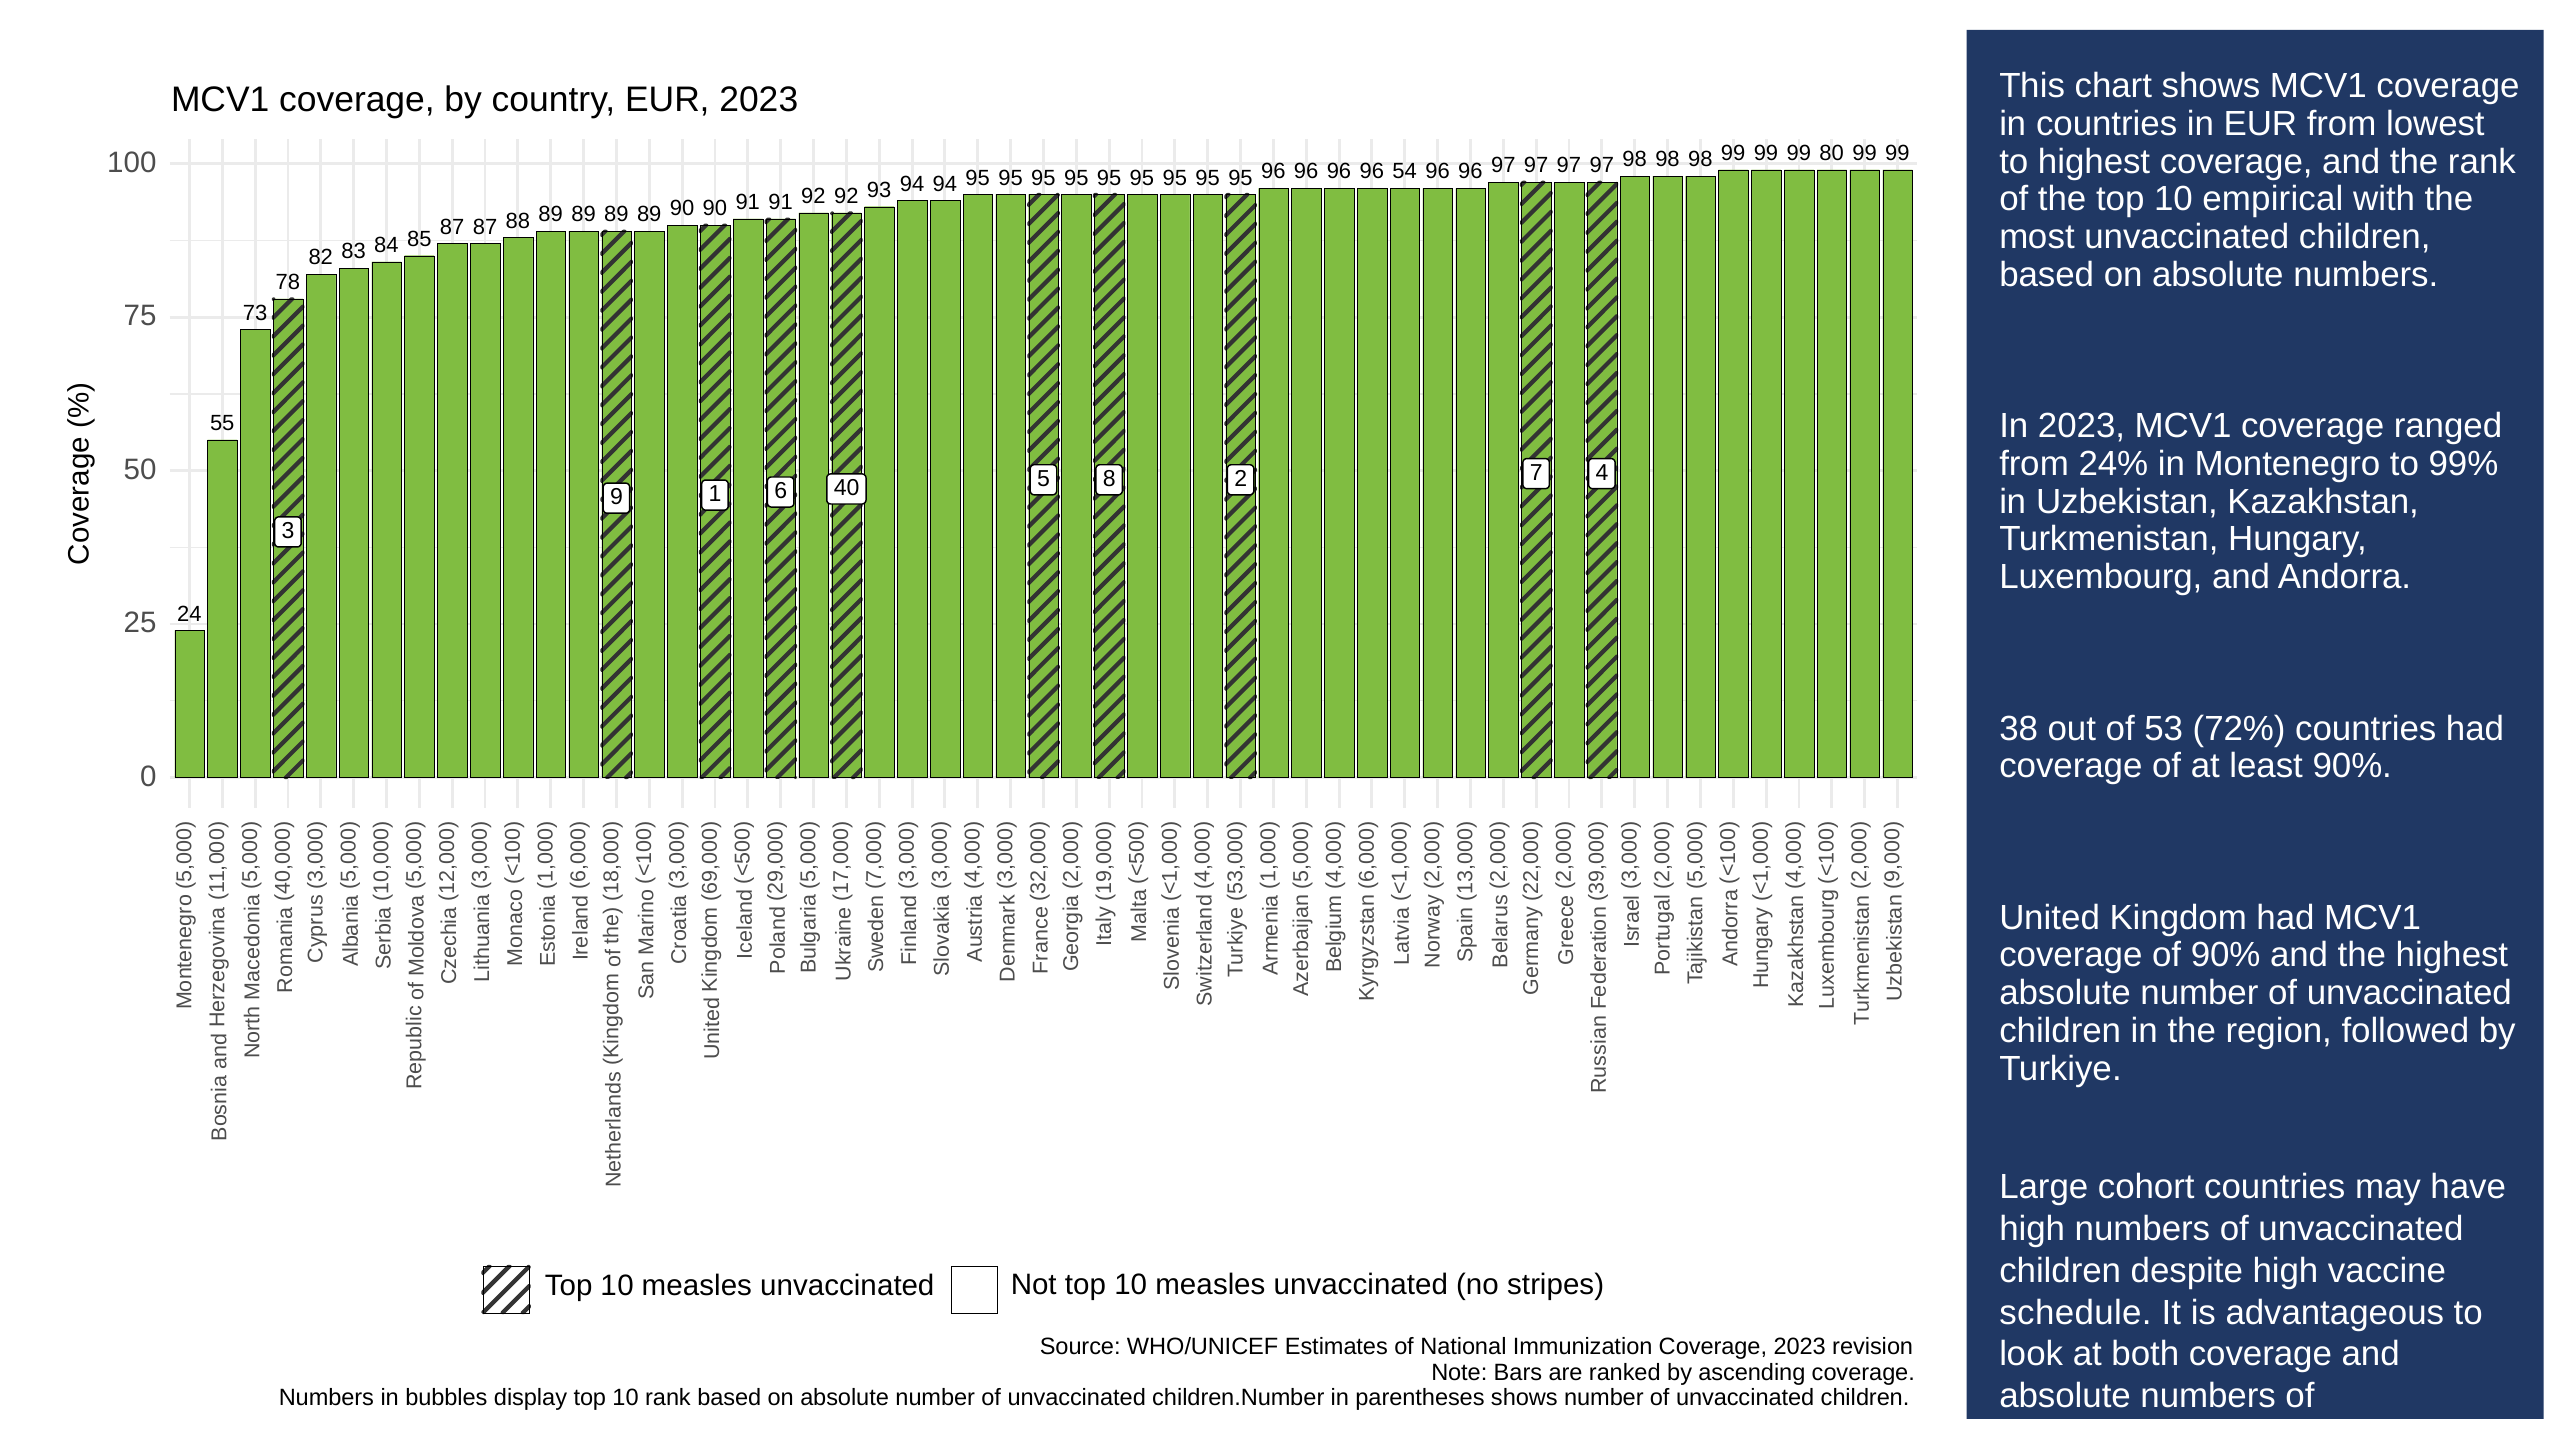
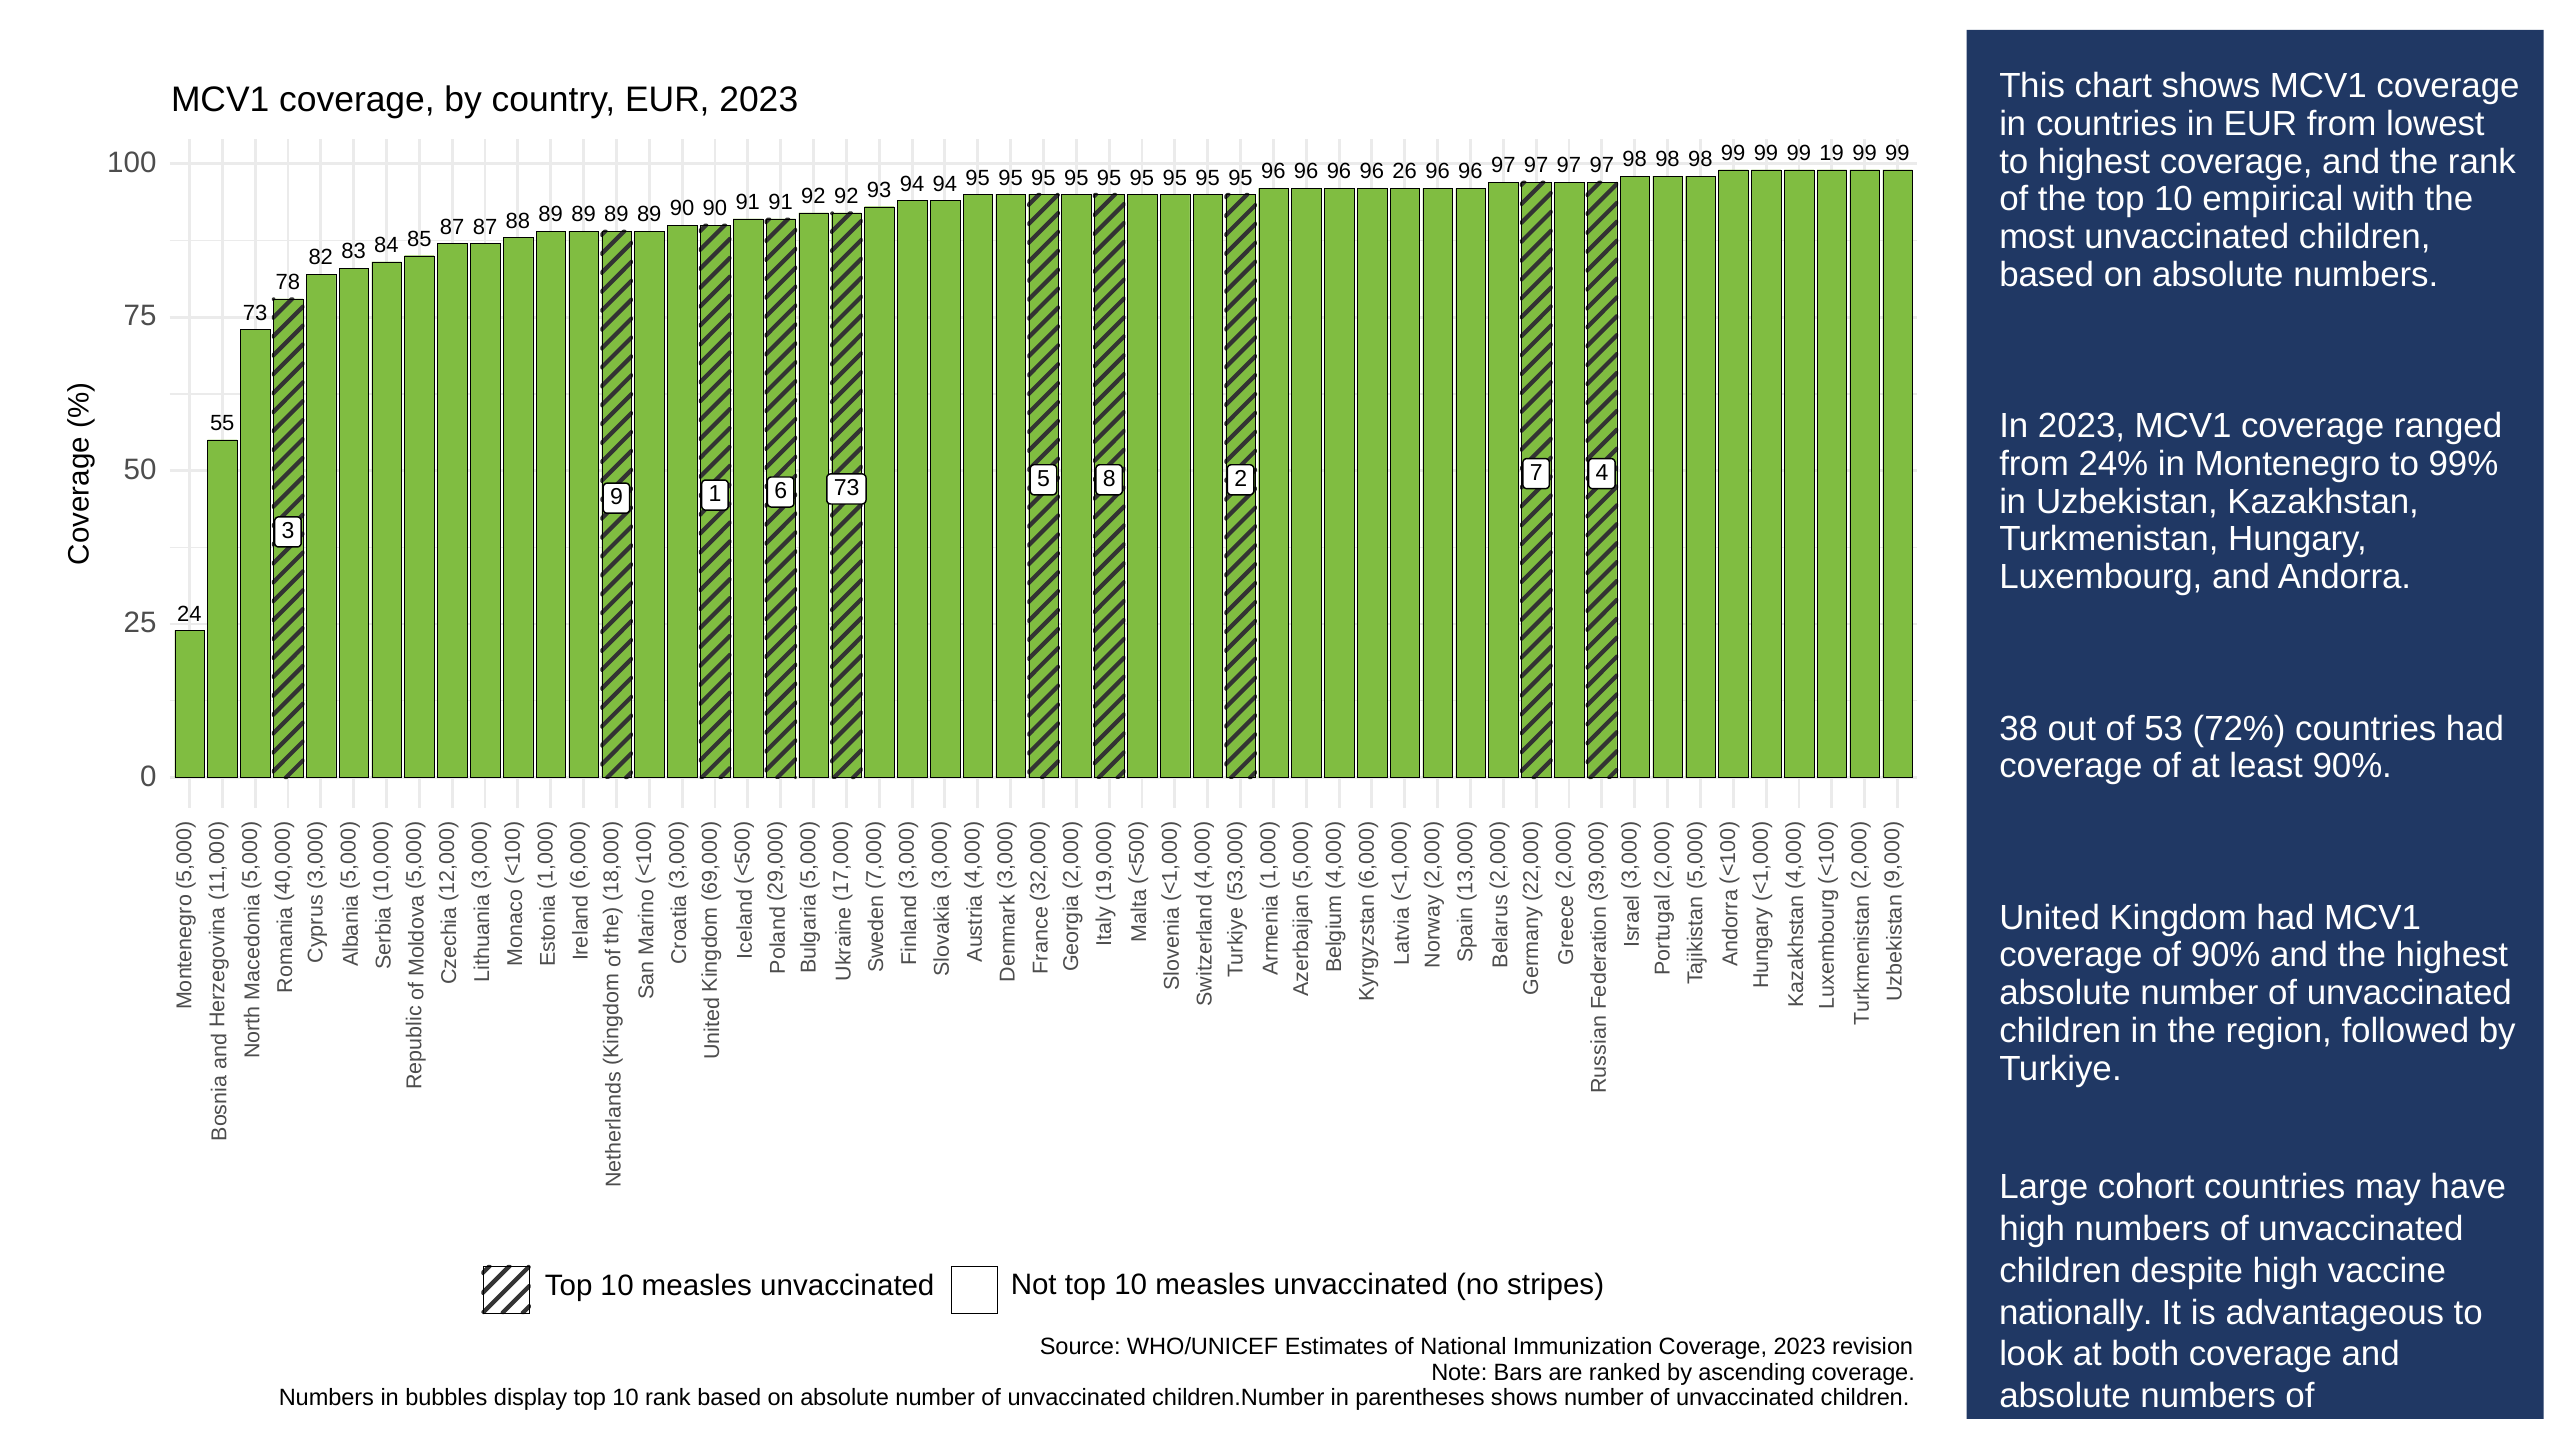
80: 80 -> 19 (1832, 153)
54: 54 -> 26 (1405, 172)
6 40: 40 -> 73 (847, 488)
schedule: schedule -> nationally (2076, 1312)
